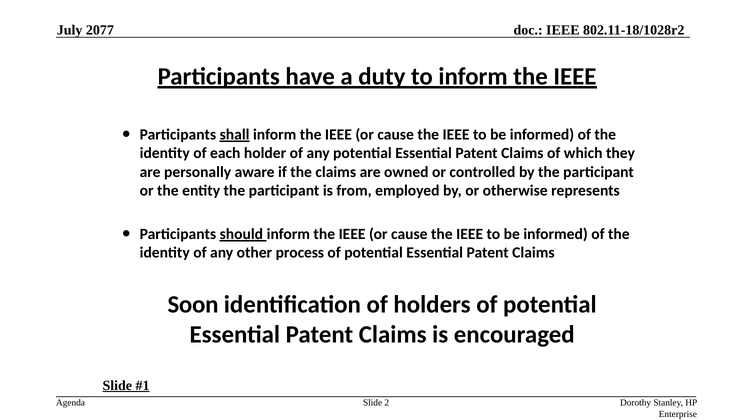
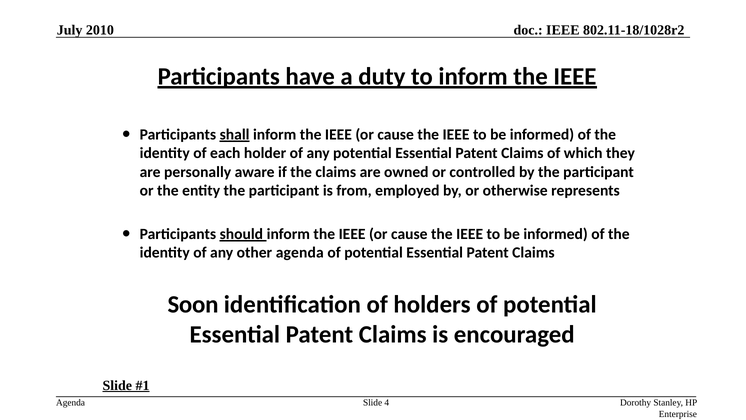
2077: 2077 -> 2010 (100, 30)
other process: process -> agenda (300, 253)
2: 2 -> 4 (387, 402)
